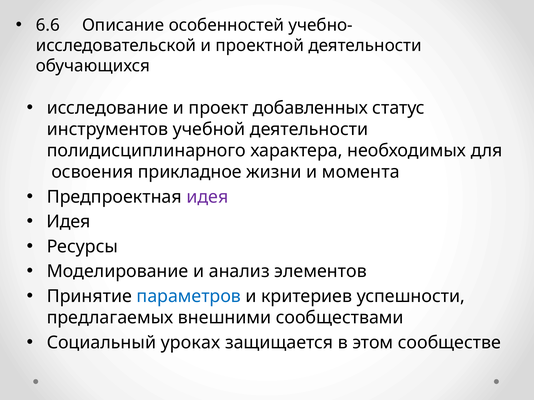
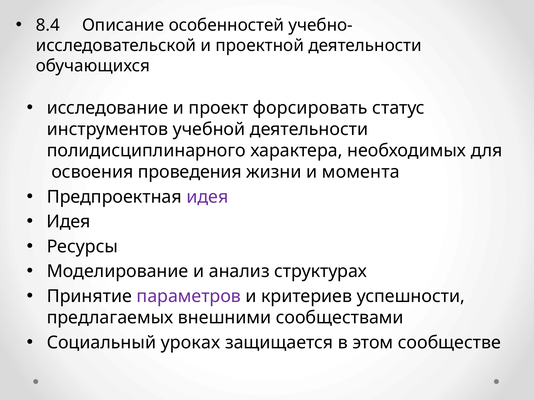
6.6: 6.6 -> 8.4 (48, 25)
добавленных: добавленных -> форсировать (310, 108)
прикладное: прикладное -> проведения (190, 172)
элементов: элементов -> структурах (321, 272)
параметров colour: blue -> purple (189, 297)
